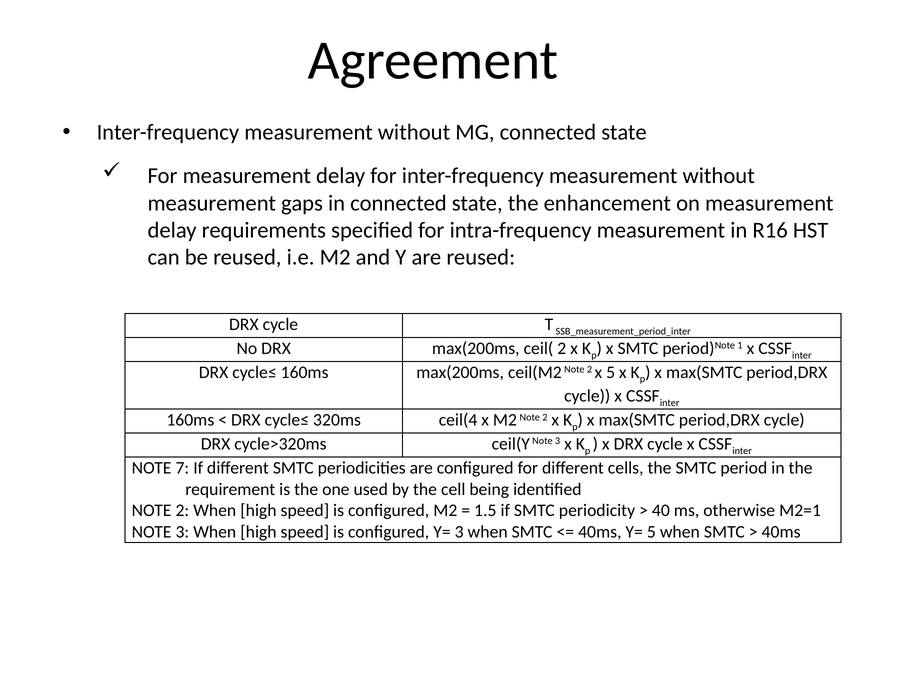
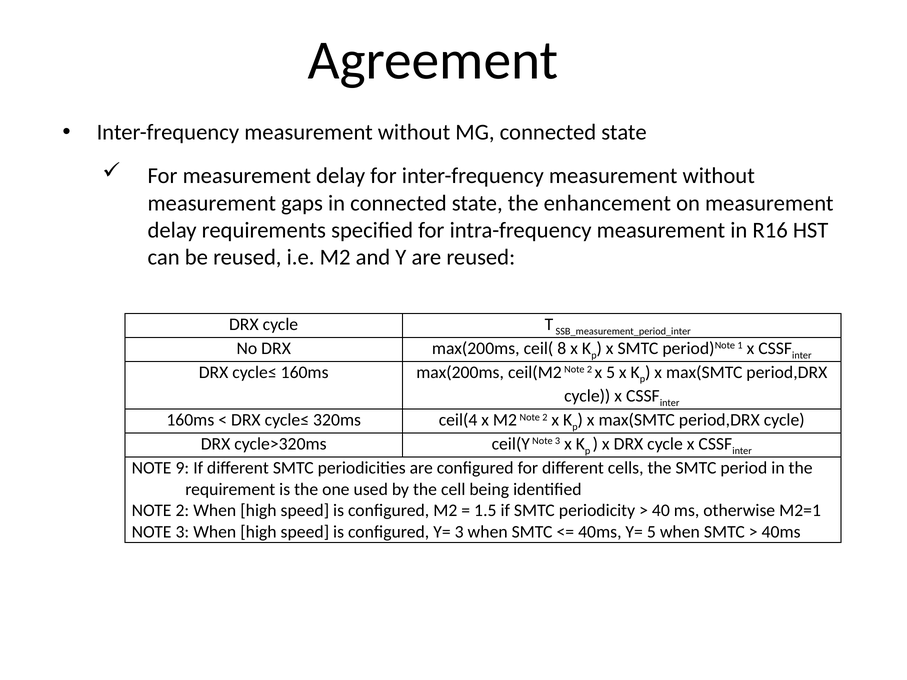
ceil( 2: 2 -> 8 (562, 349)
7: 7 -> 9 (182, 468)
